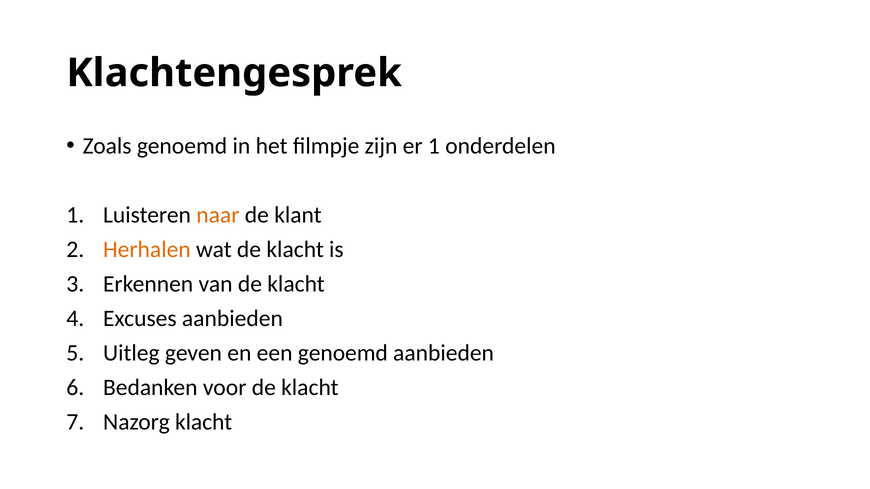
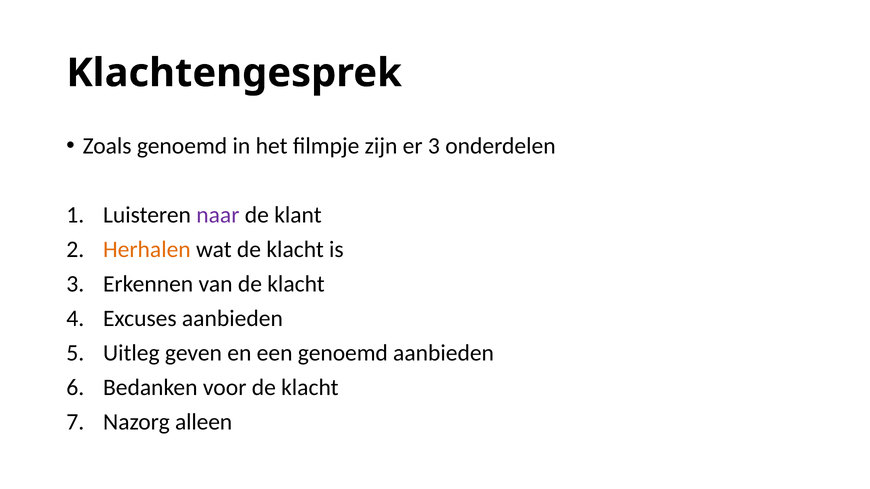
er 1: 1 -> 3 (434, 146)
naar colour: orange -> purple (218, 215)
Nazorg klacht: klacht -> alleen (204, 422)
